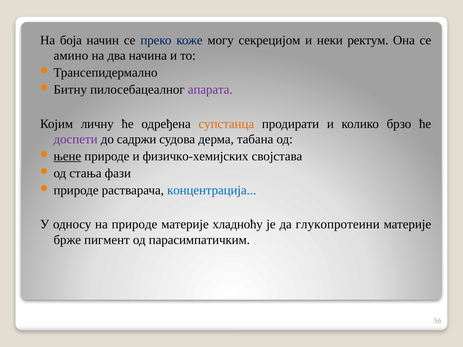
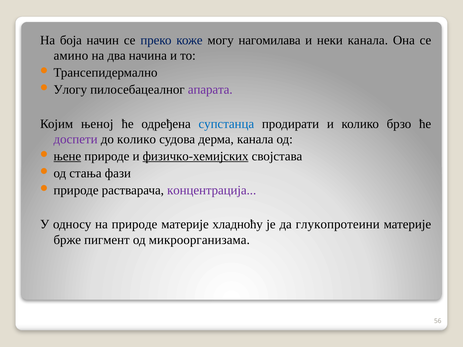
секрецијом: секрецијом -> нагомилава (270, 40)
неки ректум: ректум -> канала (368, 40)
Битну: Битну -> Улогу (70, 90)
личну: личну -> њеној (97, 124)
супстанца colour: orange -> blue (226, 124)
до садржи: садржи -> колико (137, 139)
дерма табана: табана -> канала (255, 139)
физичко-хемијских underline: none -> present (196, 156)
концентрација colour: blue -> purple (212, 190)
парасимпатичким: парасимпатичким -> микроорганизама (199, 240)
